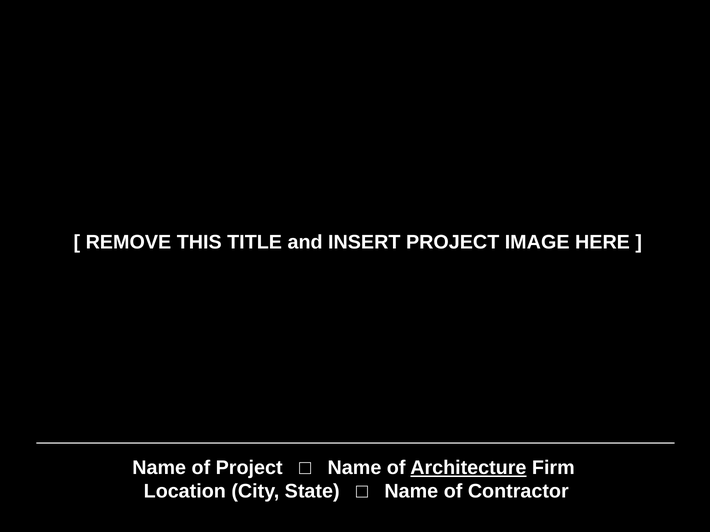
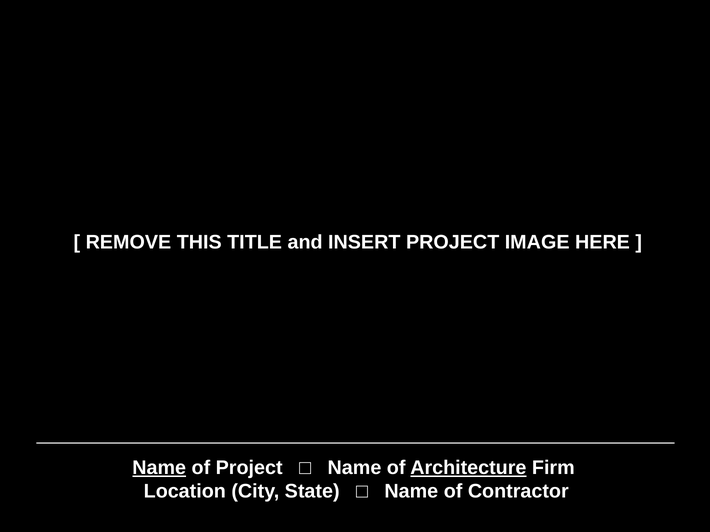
Name underline: none -> present (159, 468)
